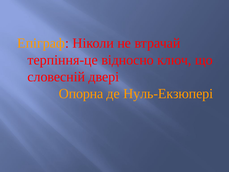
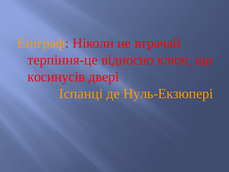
словесній: словесній -> косинусів (56, 77)
Опорна: Опорна -> Іспанці (81, 94)
